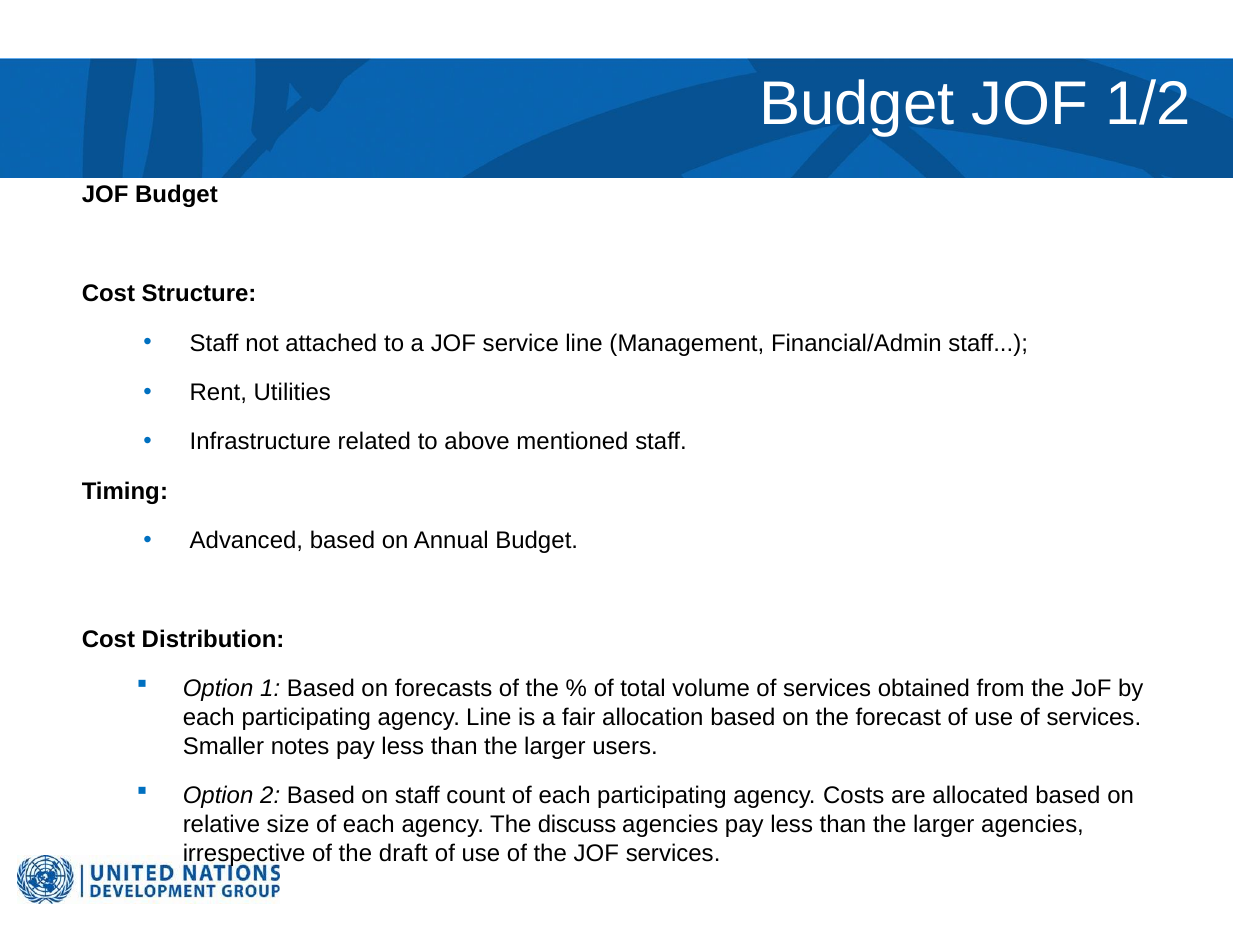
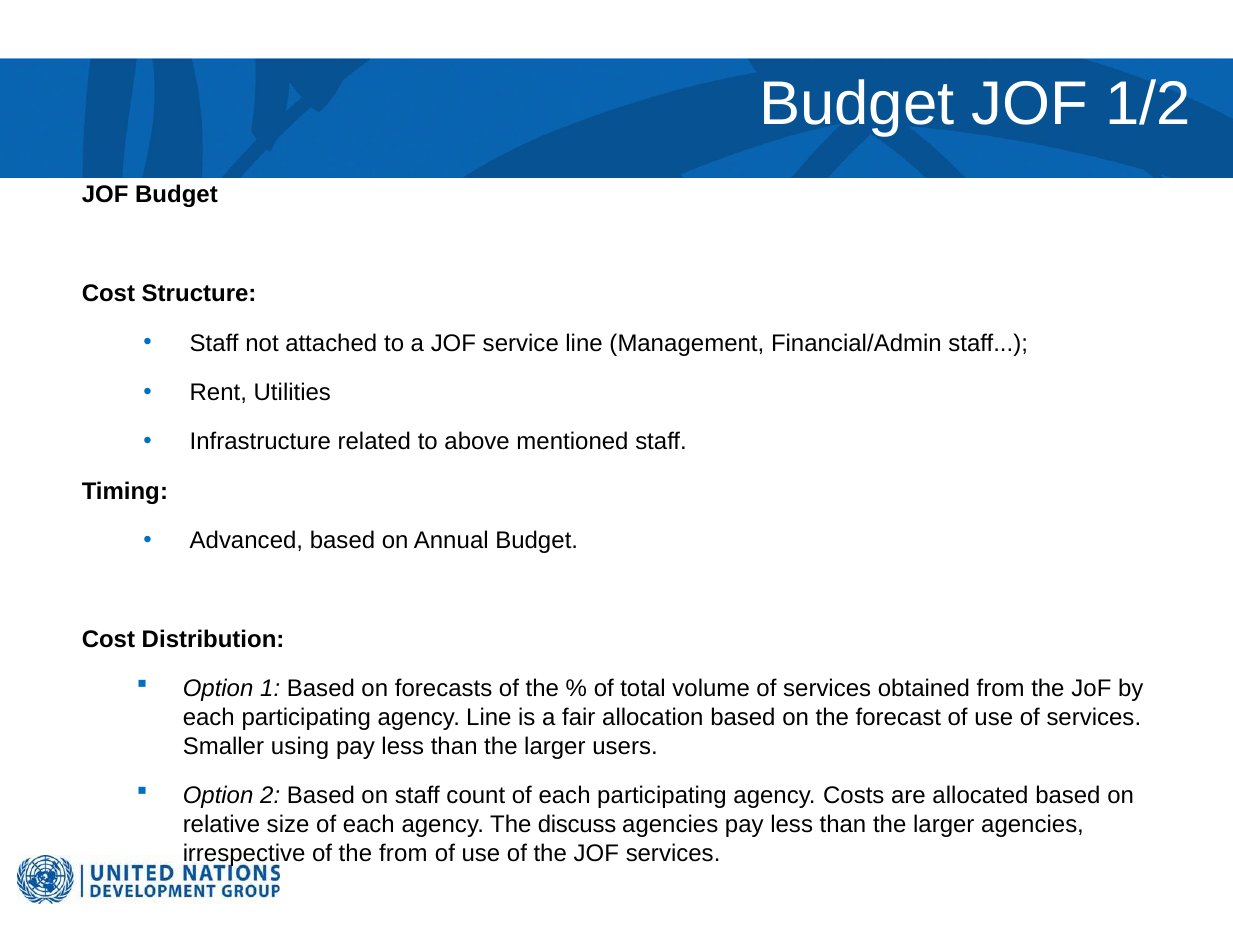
notes: notes -> using (300, 746)
the draft: draft -> from (403, 853)
